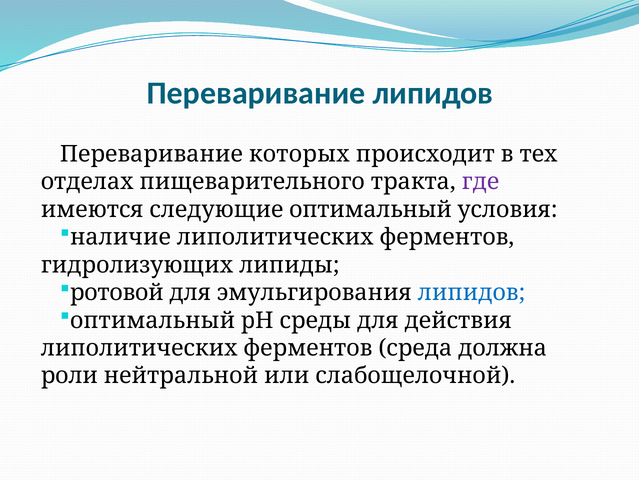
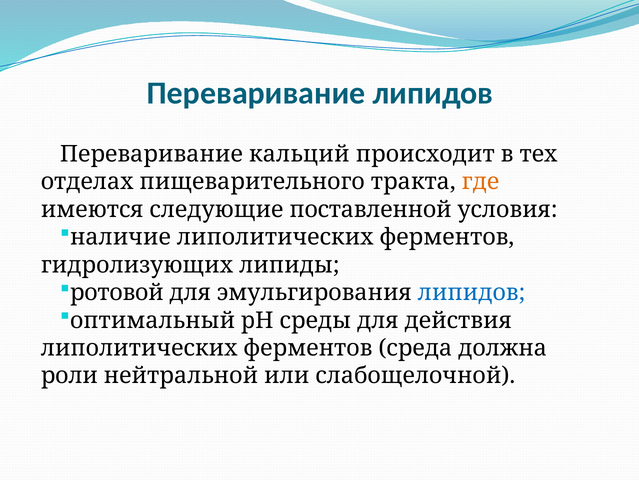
которых: которых -> кальций (299, 154)
где colour: purple -> orange (480, 182)
следующие оптимальный: оптимальный -> поставленной (371, 209)
